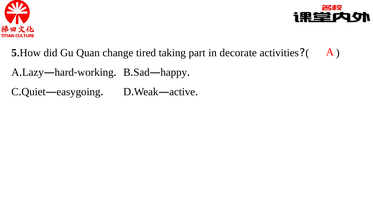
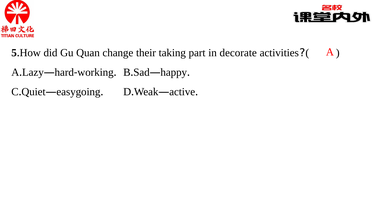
tired: tired -> their (146, 53)
